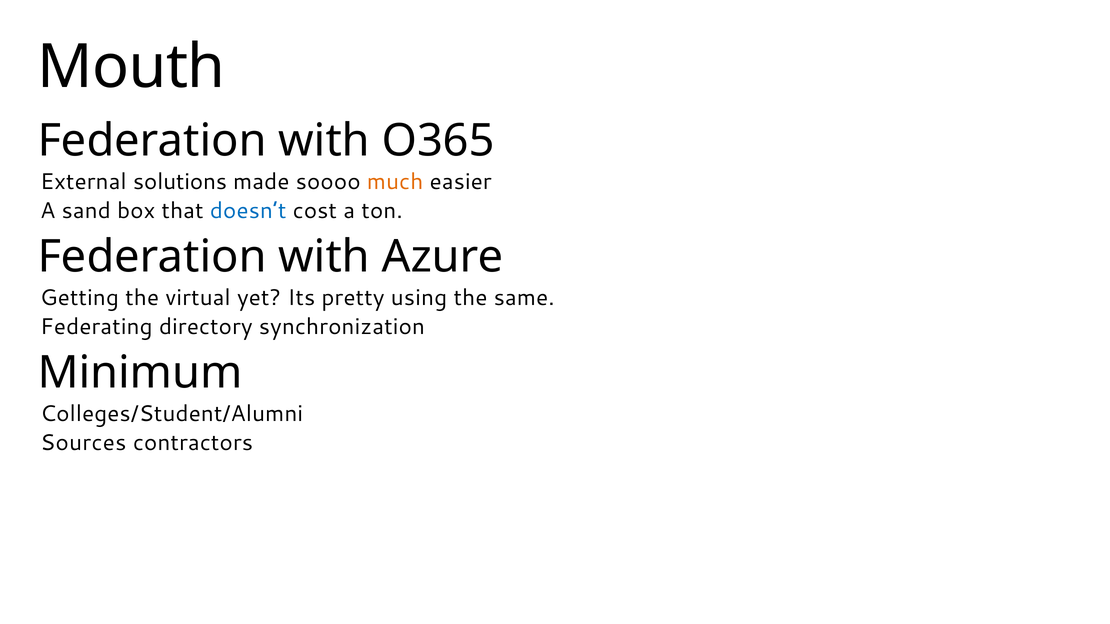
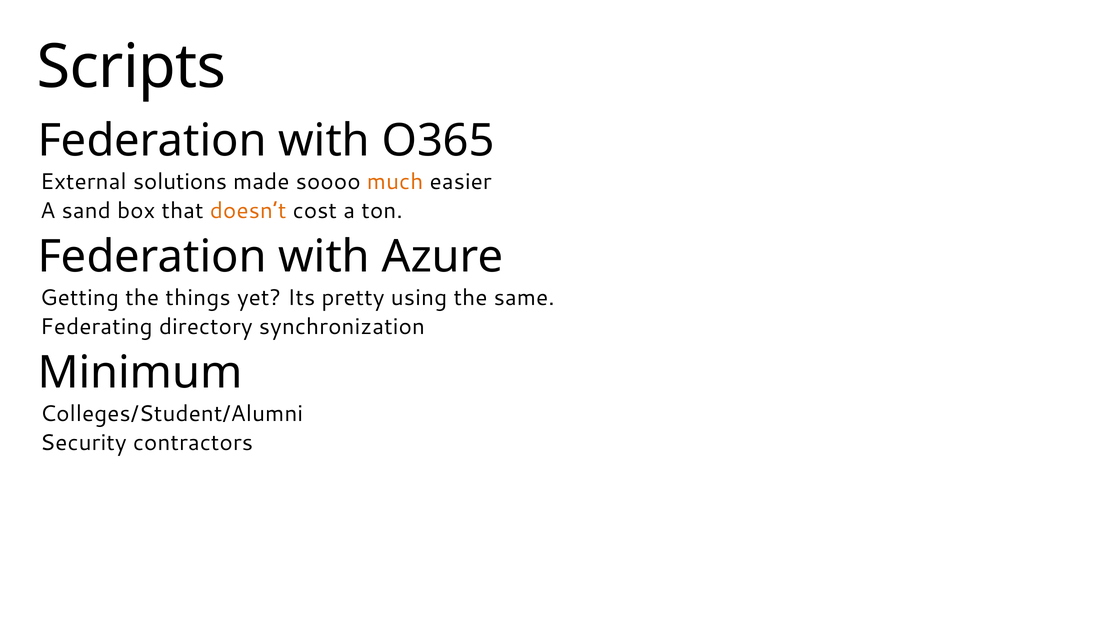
Mouth: Mouth -> Scripts (131, 67)
doesn’t colour: blue -> orange (248, 211)
virtual: virtual -> things (198, 298)
Sources: Sources -> Security (83, 443)
